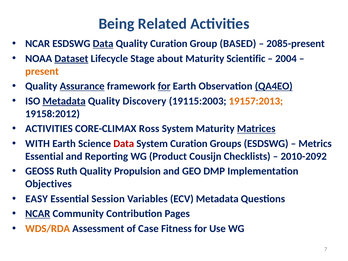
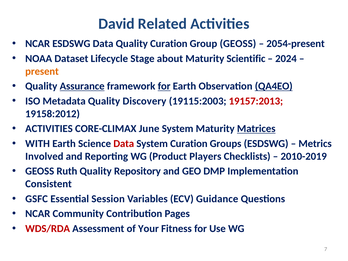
Being: Being -> David (117, 24)
Data underline: present -> none (103, 44)
Group BASED: BASED -> GEOSS (238, 44)
2085-present: 2085-present -> 2054-present (296, 44)
Dataset underline: present -> none (71, 59)
2004: 2004 -> 2024 (286, 59)
Metadata underline: present -> none (64, 101)
19157:2013 colour: orange -> red (256, 101)
Ross: Ross -> June (149, 129)
Essential: Essential -> Involved (44, 156)
Cousijn: Cousijn -> Players (205, 156)
2010-2092: 2010-2092 -> 2010-2019 (304, 156)
Propulsion: Propulsion -> Repository (137, 171)
Objectives: Objectives -> Consistent (49, 184)
EASY: EASY -> GSFC (37, 199)
ECV Metadata: Metadata -> Guidance (217, 199)
NCAR underline: present -> none (38, 214)
WDS/RDA colour: orange -> red (48, 229)
Case: Case -> Your (148, 229)
